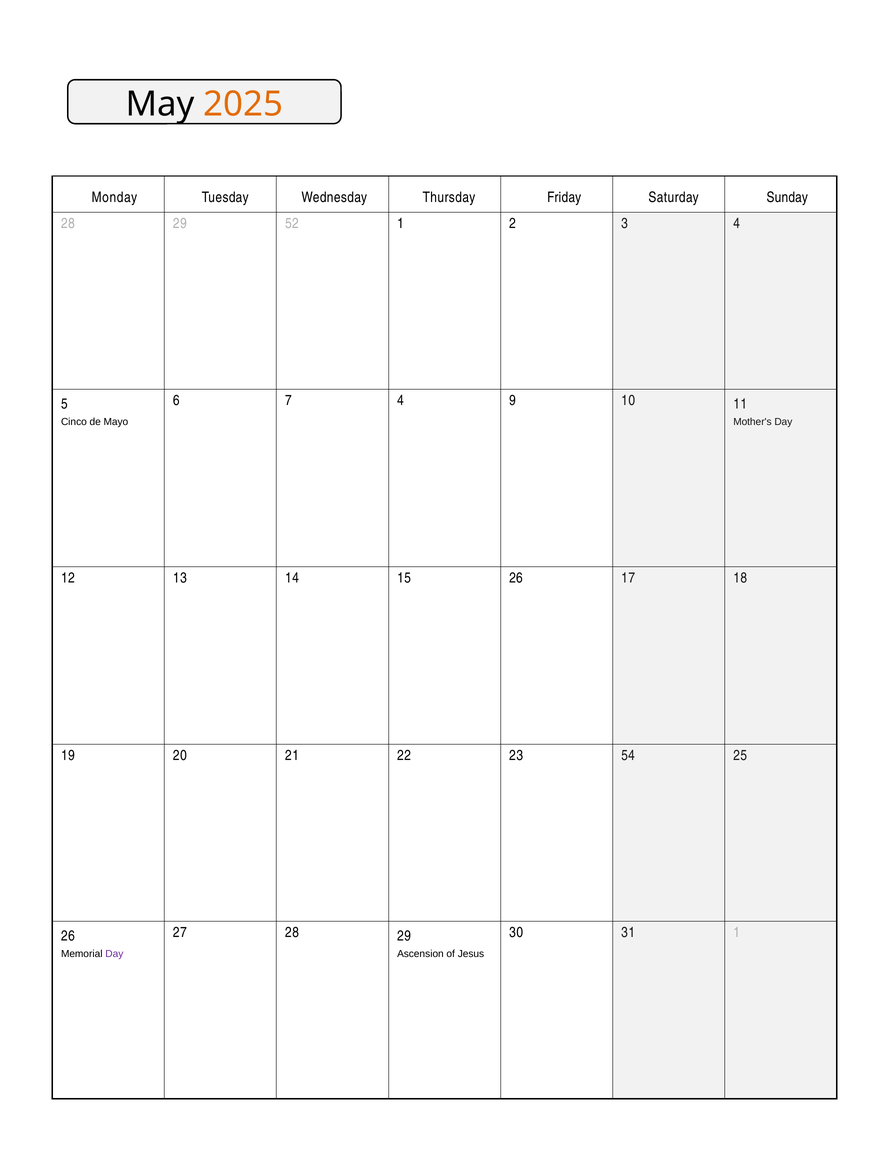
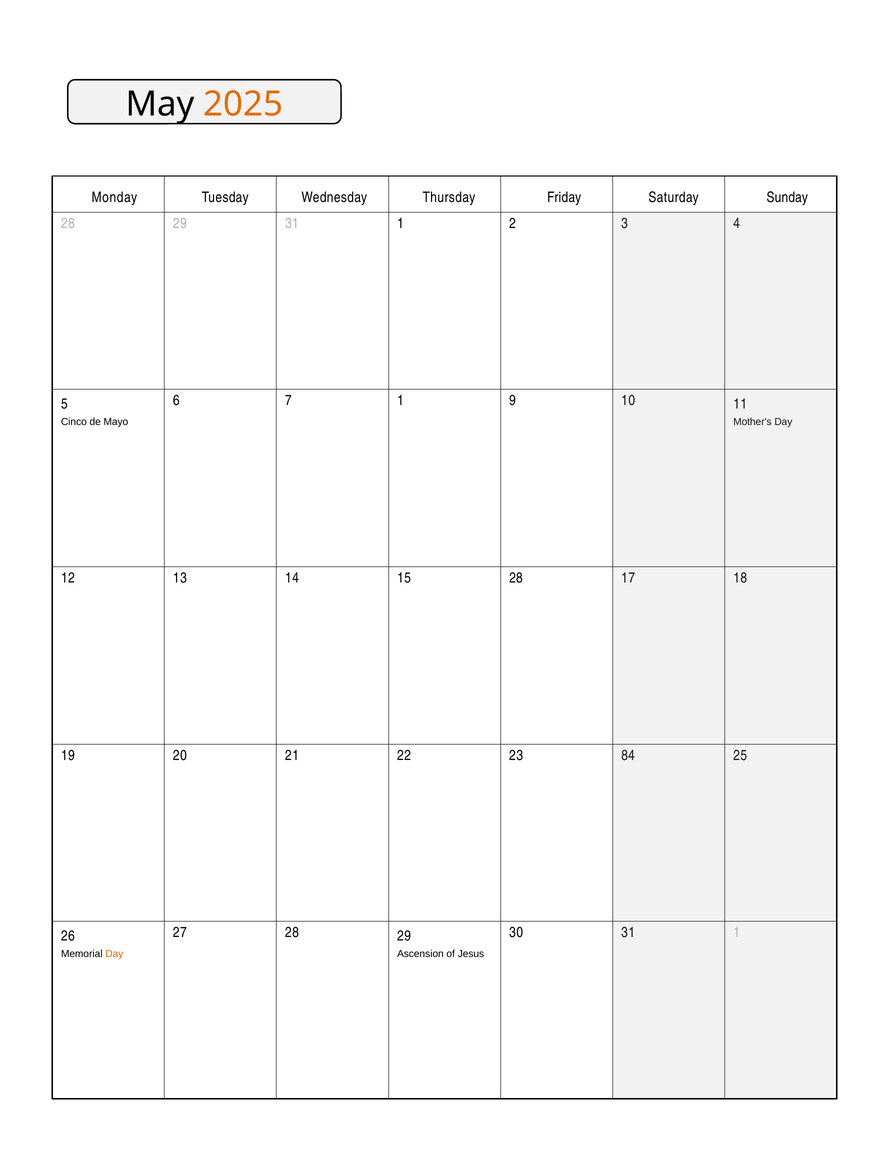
29 52: 52 -> 31 (292, 223)
7 4: 4 -> 1 (400, 401)
15 26: 26 -> 28 (516, 578)
54: 54 -> 84 (628, 755)
Day colour: purple -> orange (114, 953)
